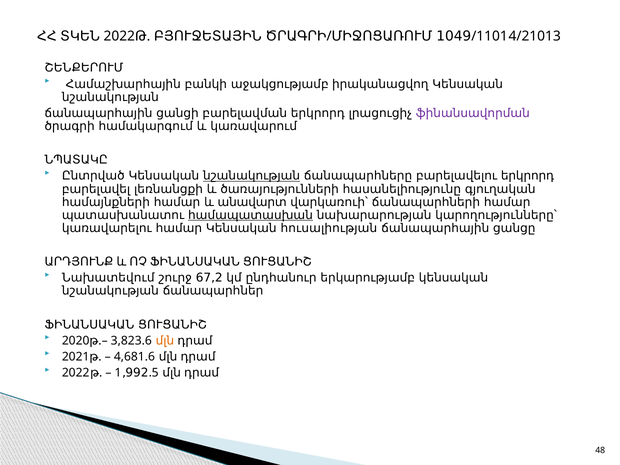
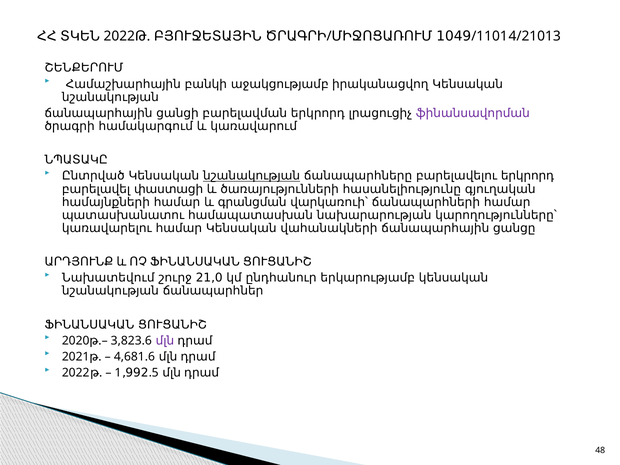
լեռնանցքի: լեռնանցքի -> փաստացի (169, 189)
անավարտ: անավարտ -> գրանցման (252, 202)
համապատասխան underline: present -> none (250, 215)
հուսալիության: հուսալիության -> վահանակների (329, 228)
67,2: 67,2 -> 21,0 (209, 278)
մլն colour: orange -> purple (165, 341)
